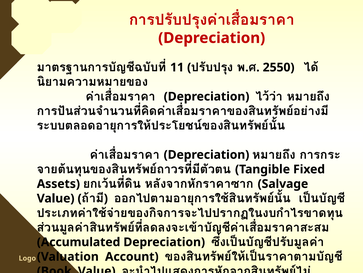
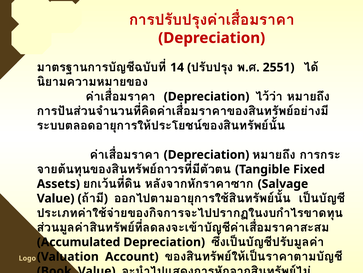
11: 11 -> 14 (177, 67)
2550: 2550 -> 2551 (279, 67)
